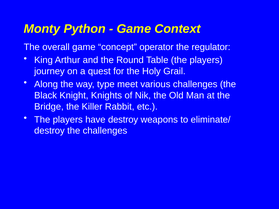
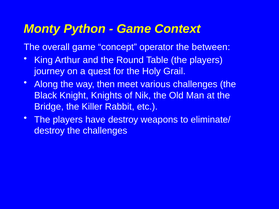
regulator: regulator -> between (211, 47)
type: type -> then (106, 84)
